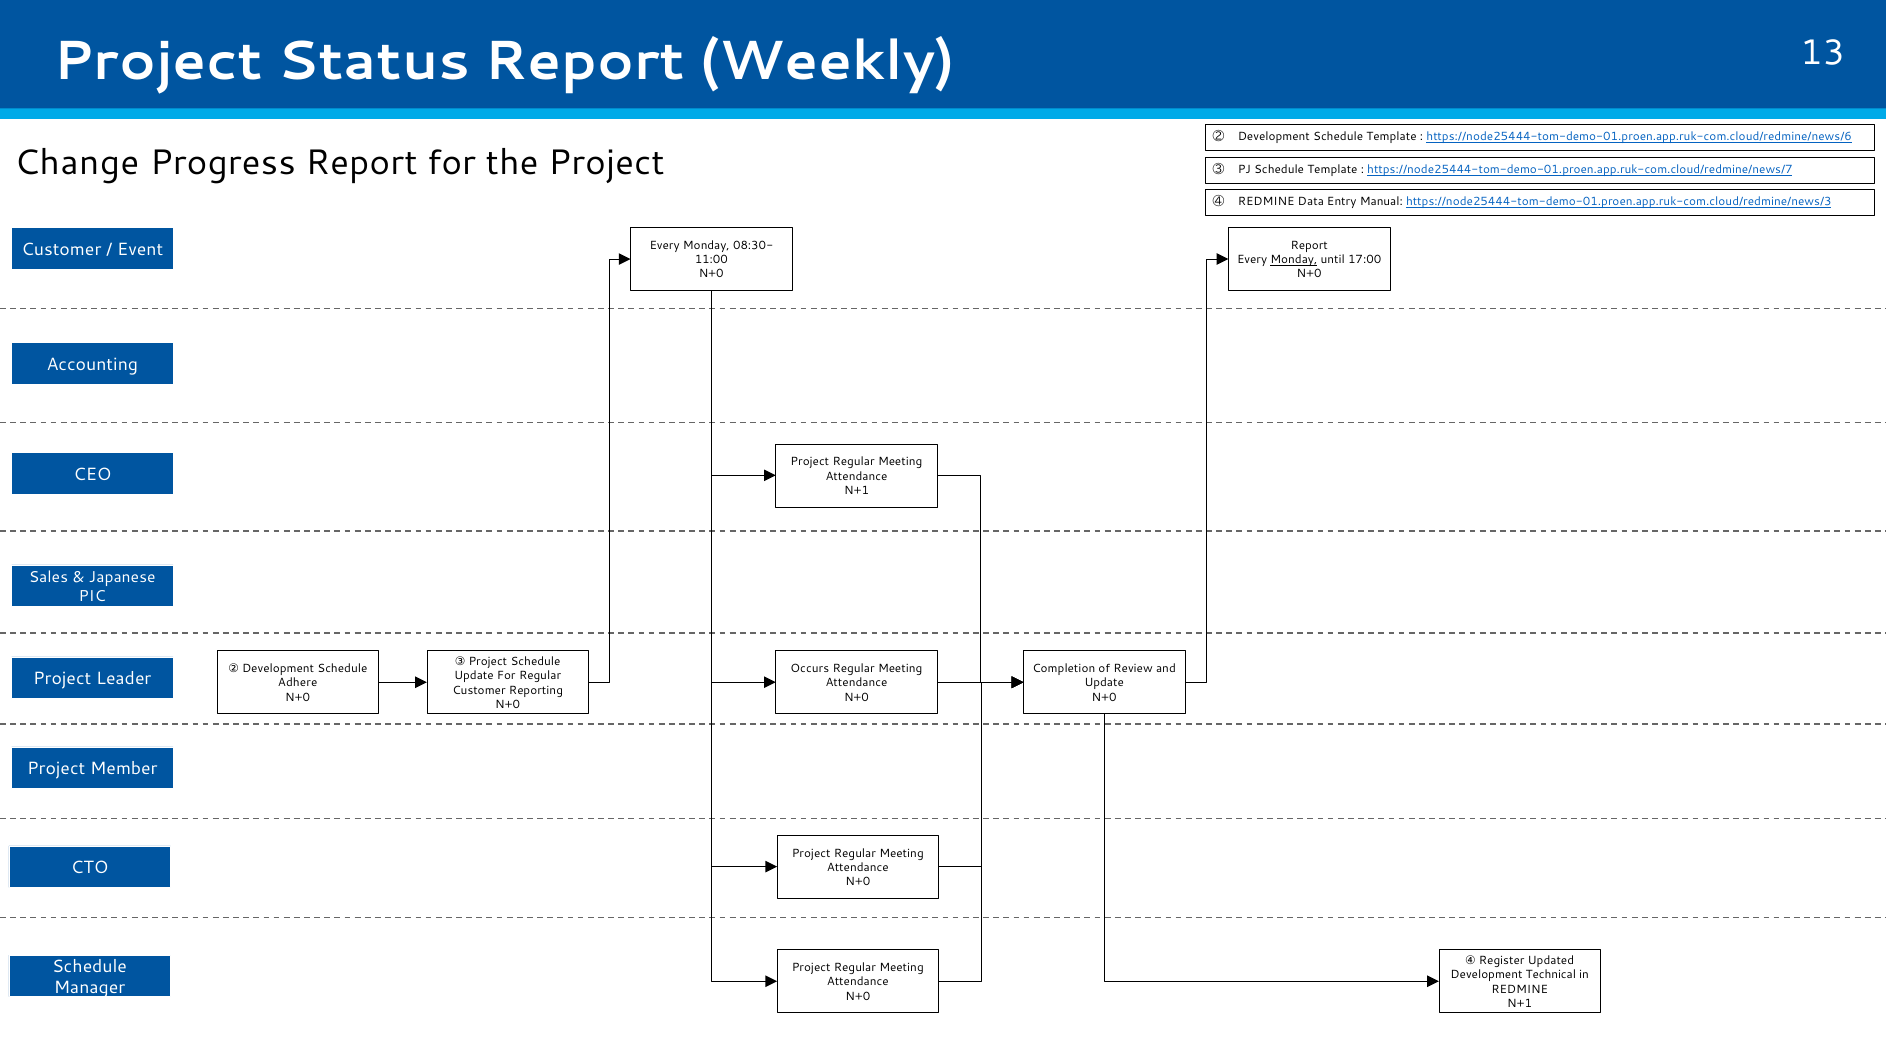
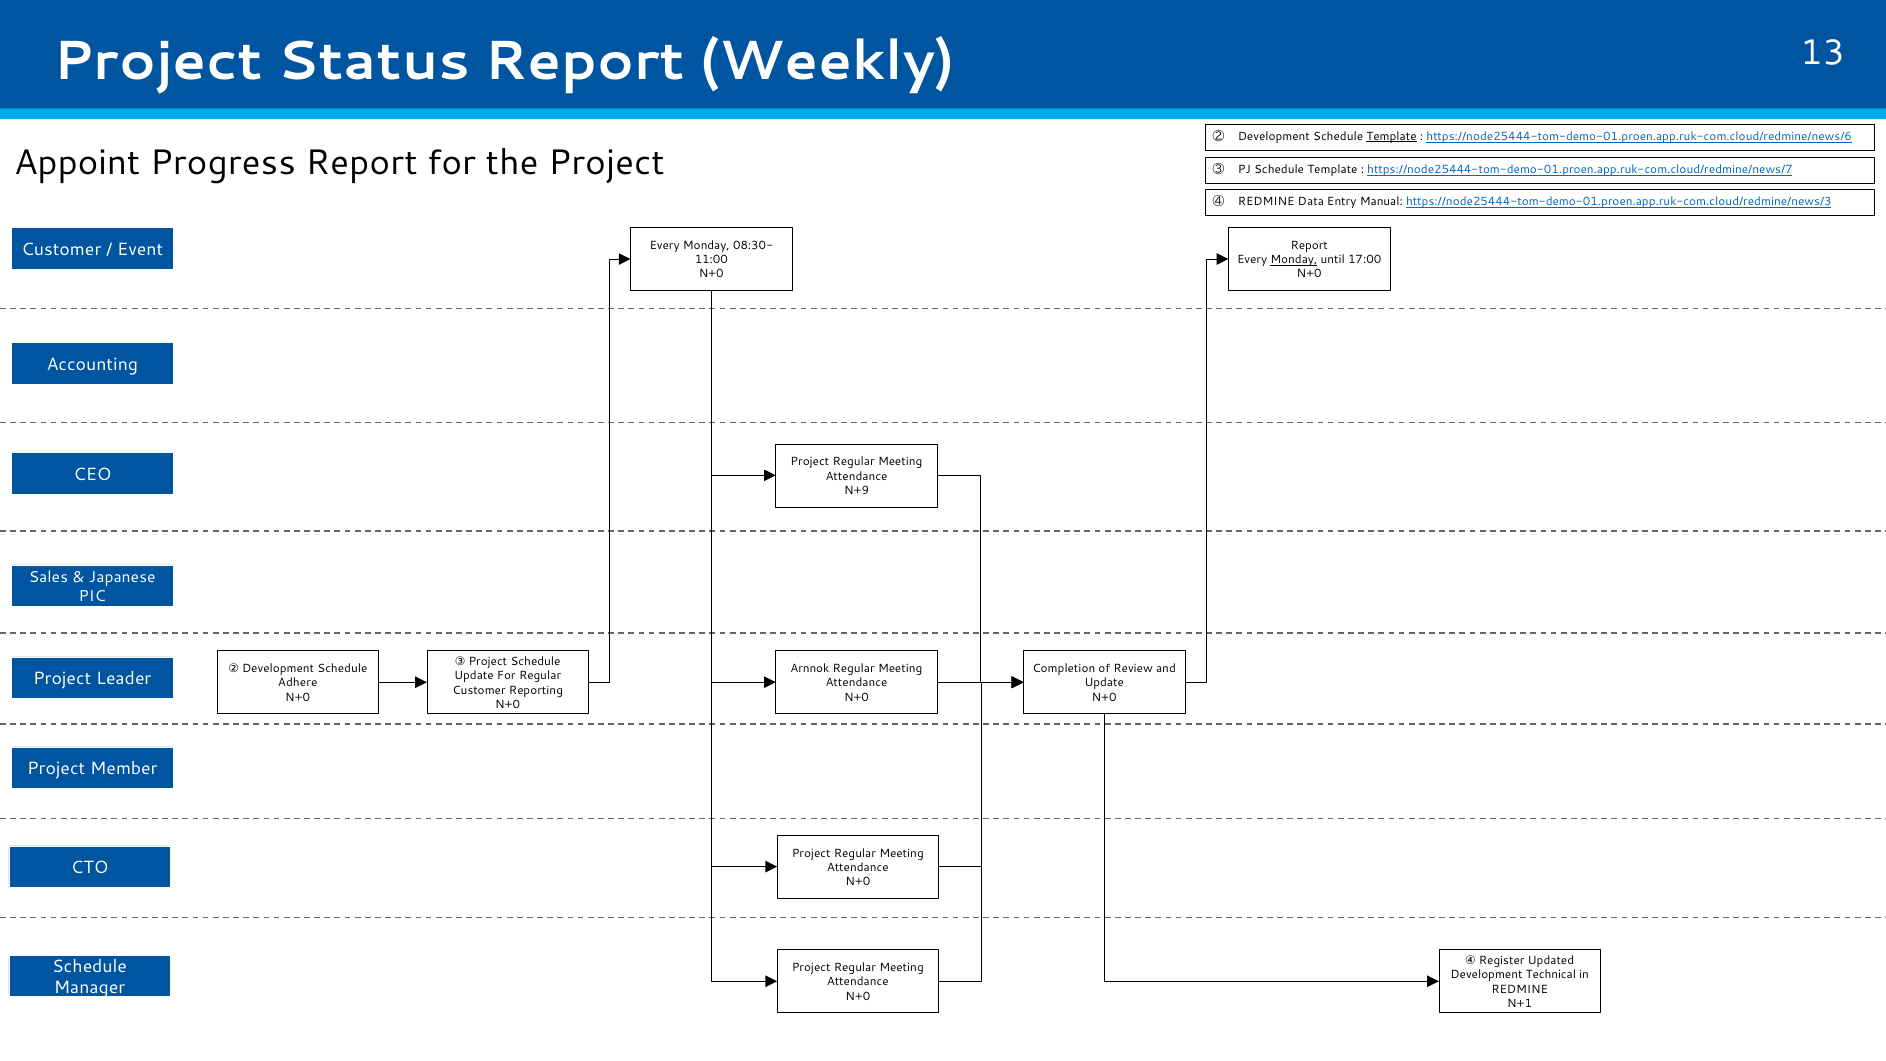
Template underline: none -> present (1391, 137)
Change: Change -> Appoint (77, 163)
N+1: N+1 -> N+9 (857, 490)
Occurs: Occurs -> Arnnok (810, 669)
